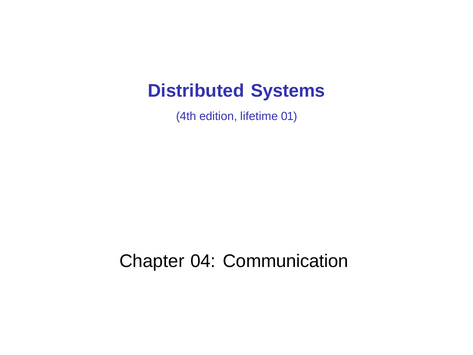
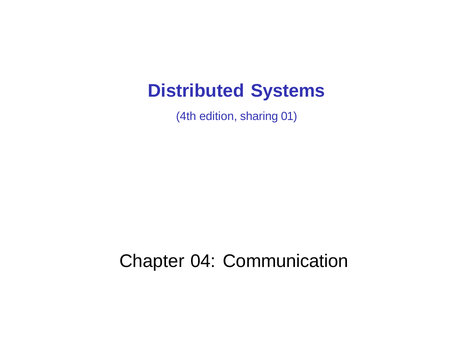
lifetime: lifetime -> sharing (259, 116)
